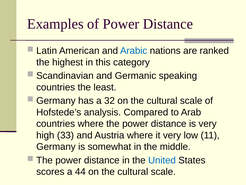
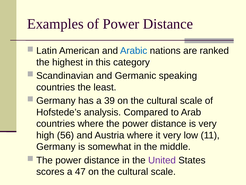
32: 32 -> 39 (109, 100)
33: 33 -> 56 (65, 135)
United colour: blue -> purple (162, 160)
44: 44 -> 47 (80, 171)
